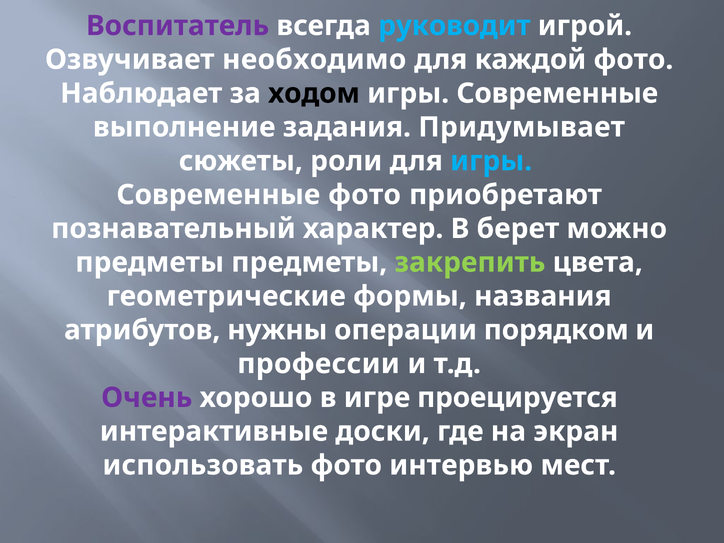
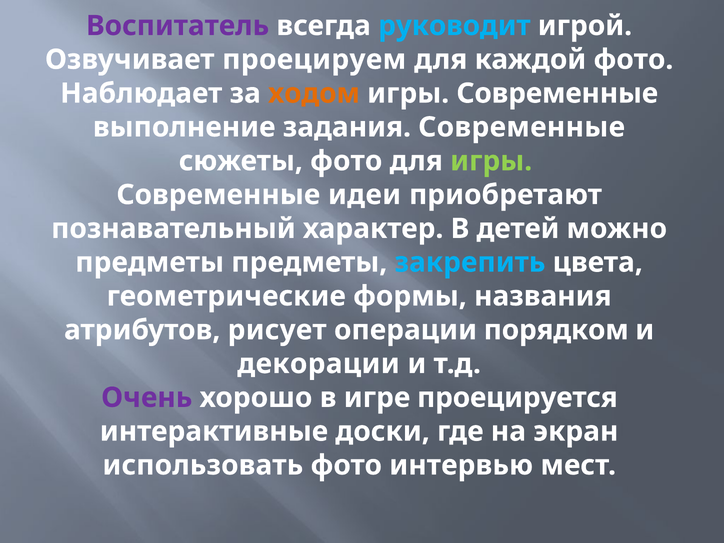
необходимо: необходимо -> проецируем (314, 60)
ходом colour: black -> orange (314, 93)
задания Придумывает: Придумывает -> Современные (522, 127)
сюжеты роли: роли -> фото (346, 161)
игры colour: light blue -> light green (491, 161)
Современные фото: фото -> идеи (365, 195)
берет: берет -> детей (518, 229)
закрепить colour: light green -> light blue (470, 262)
нужны: нужны -> рисует (277, 330)
профессии: профессии -> декорации (319, 364)
